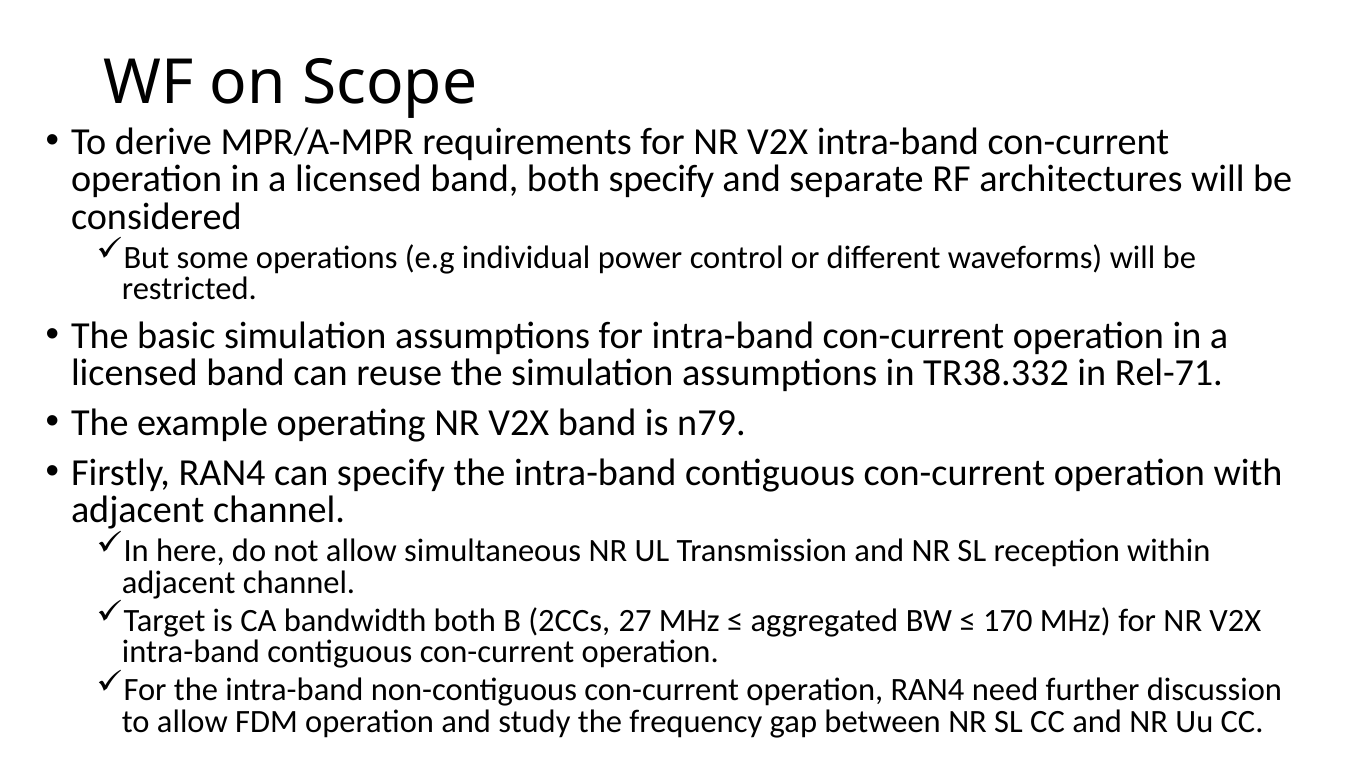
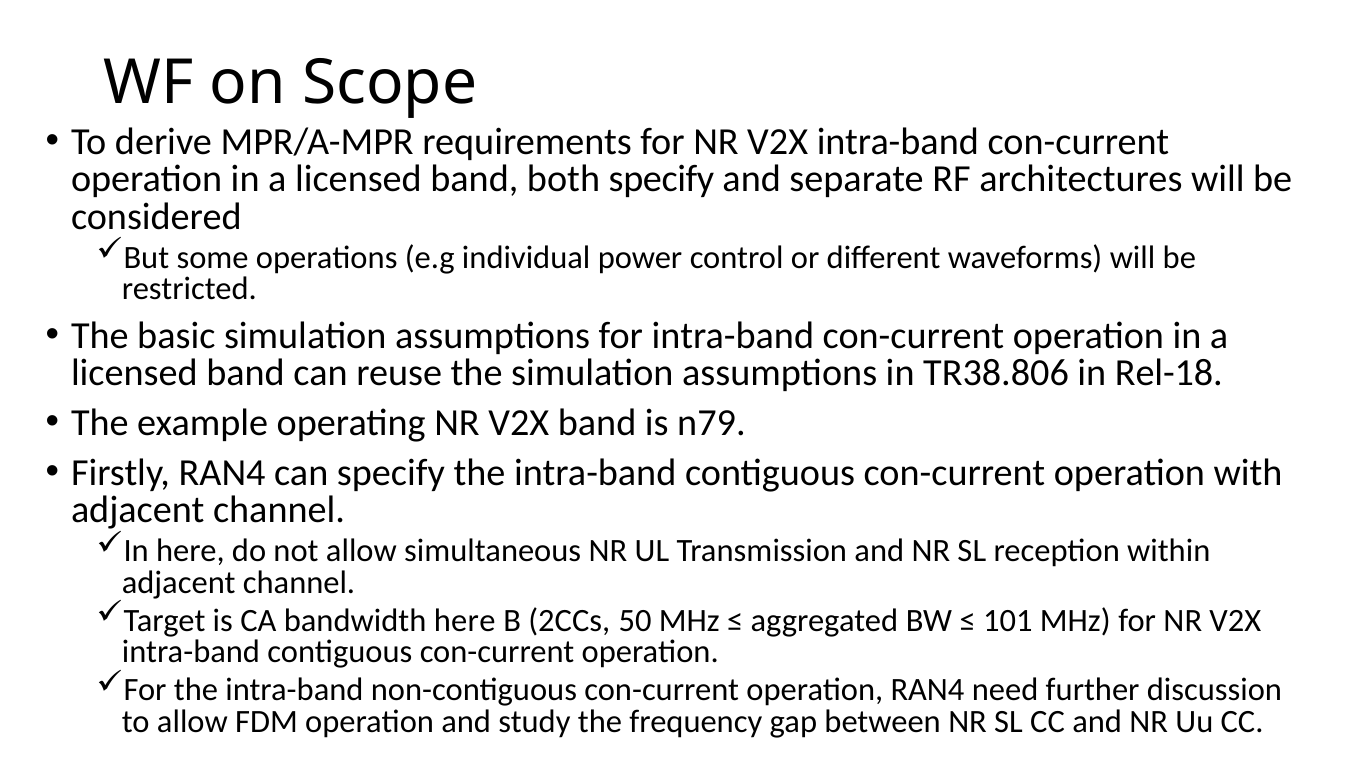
TR38.332: TR38.332 -> TR38.806 (996, 373)
Rel-71: Rel-71 -> Rel-18 (1169, 373)
bandwidth both: both -> here (465, 620)
27: 27 -> 50 (635, 620)
170: 170 -> 101 (1008, 620)
